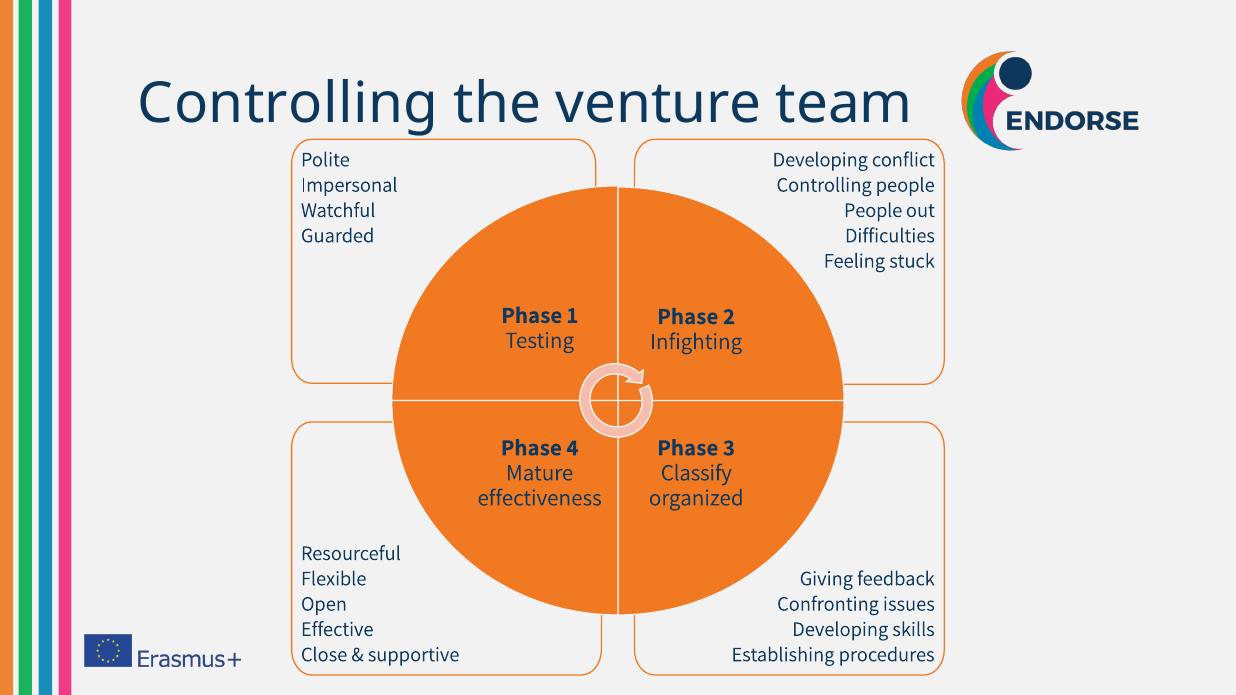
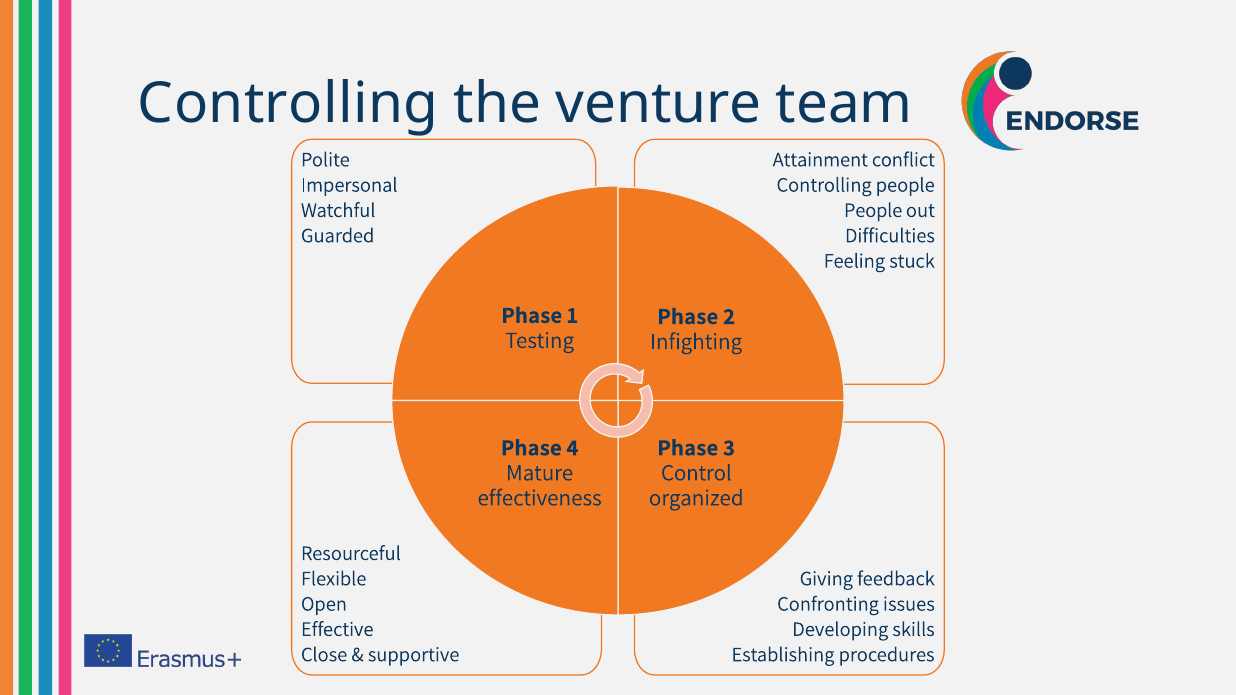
Developing: Developing -> Attainment (820, 160)
Classify: Classify -> Control (696, 473)
